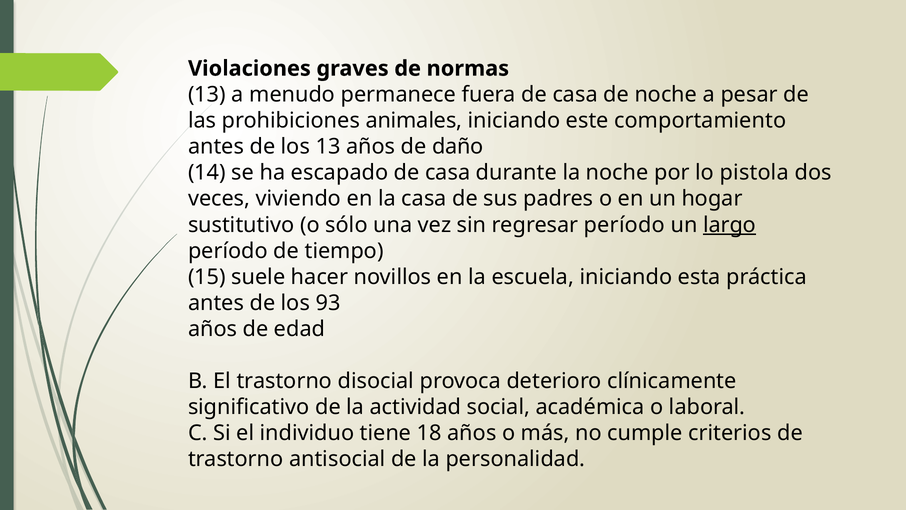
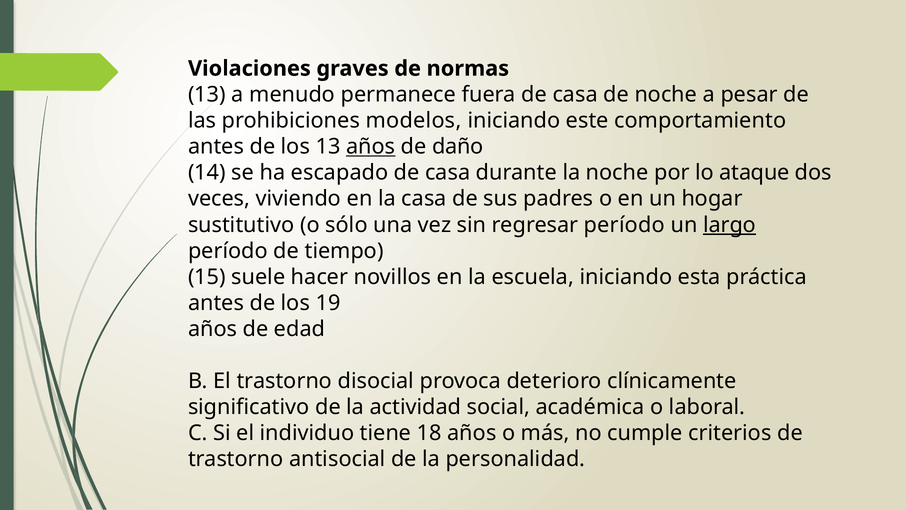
animales: animales -> modelos (414, 121)
años underline: none -> present (371, 147)
pistola: pistola -> ataque (755, 173)
93: 93 -> 19 (328, 303)
